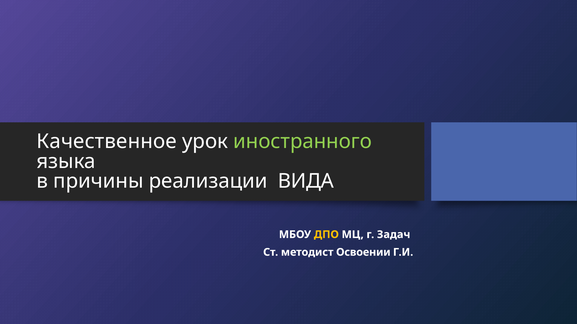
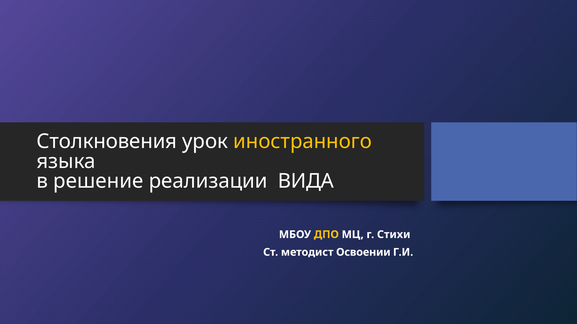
Качественное: Качественное -> Столкновения (107, 142)
иностранного colour: light green -> yellow (303, 142)
причины: причины -> решение (98, 181)
Задач: Задач -> Стихи (394, 235)
